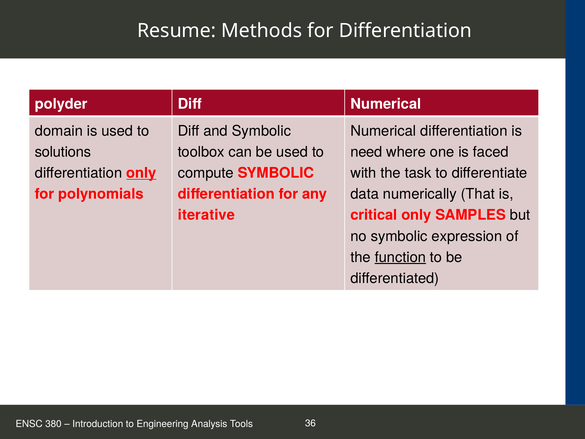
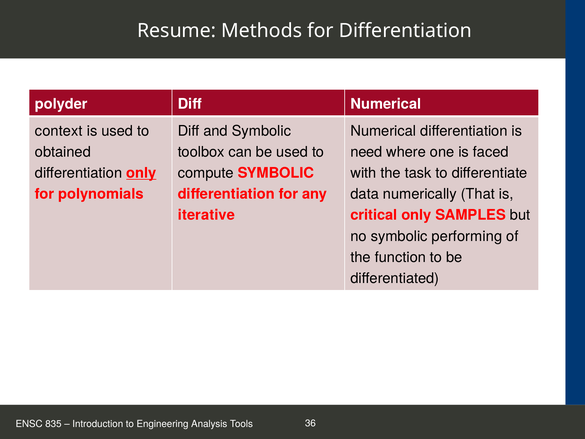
domain: domain -> context (59, 131)
solutions: solutions -> obtained (63, 152)
expression: expression -> performing (467, 236)
function underline: present -> none (400, 257)
380: 380 -> 835 (53, 424)
